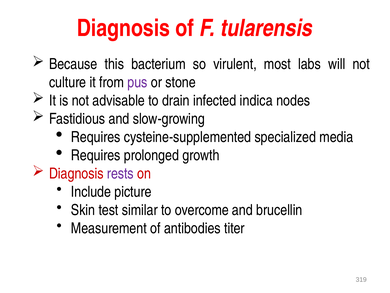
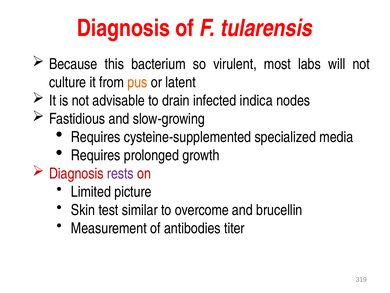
pus colour: purple -> orange (137, 82)
stone: stone -> latent (181, 82)
Include: Include -> Limited (91, 192)
